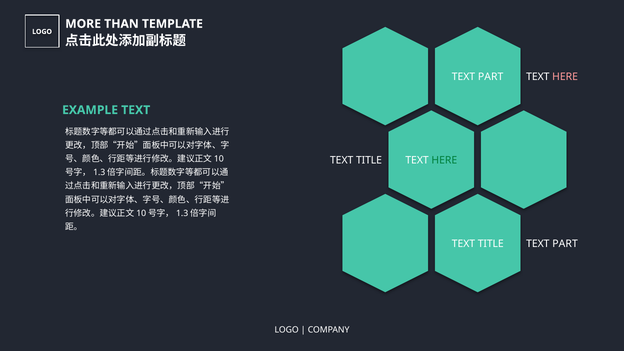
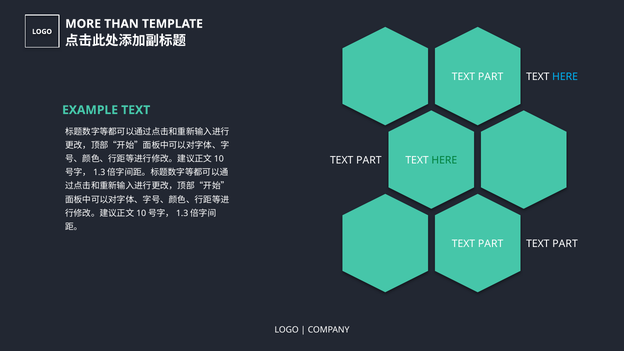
HERE colour: pink -> light blue (565, 77)
TITLE: TITLE -> PART (369, 160)
TITLE: TITLE -> PART (491, 244)
